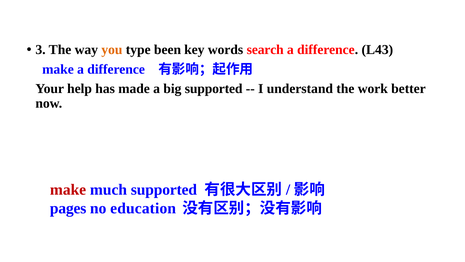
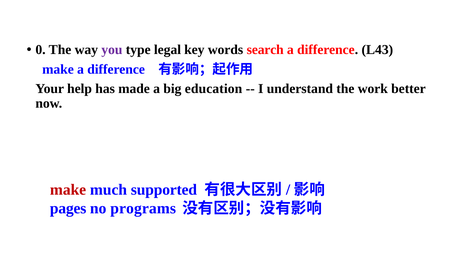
3: 3 -> 0 (41, 50)
you colour: orange -> purple (112, 50)
been: been -> legal (168, 50)
big supported: supported -> education (214, 89)
education: education -> programs (143, 208)
